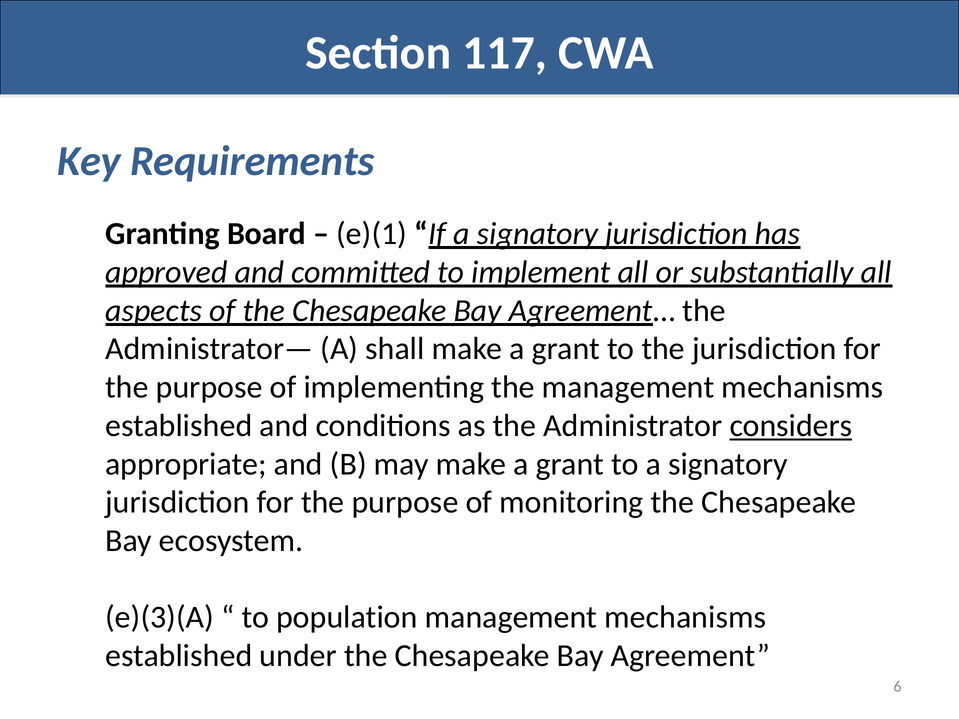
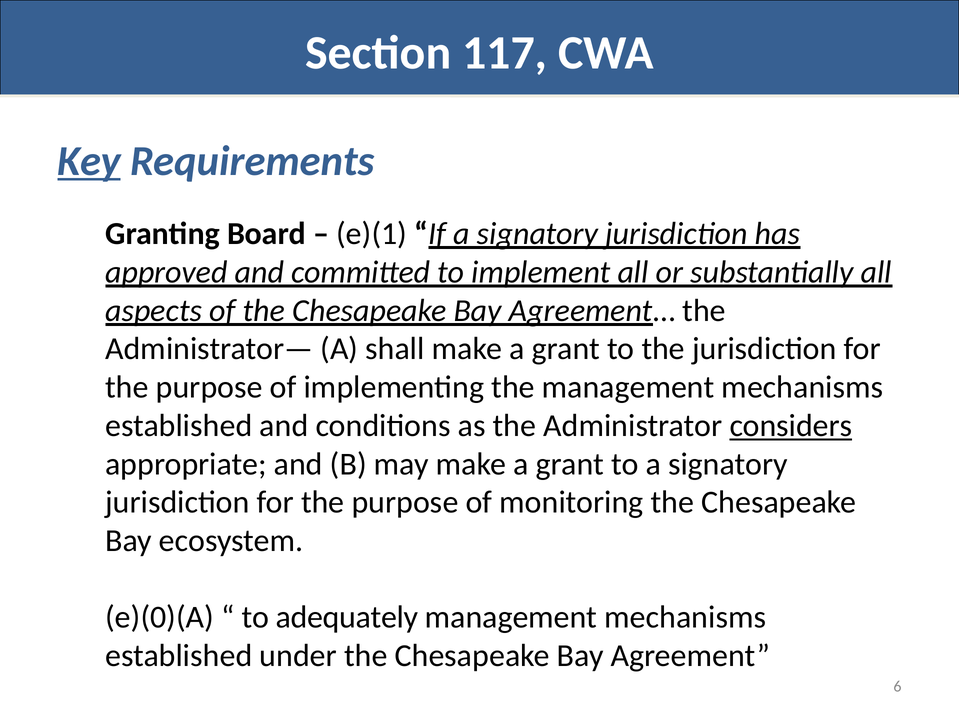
Key underline: none -> present (89, 161)
e)(3)(A: e)(3)(A -> e)(0)(A (160, 618)
population: population -> adequately (347, 618)
